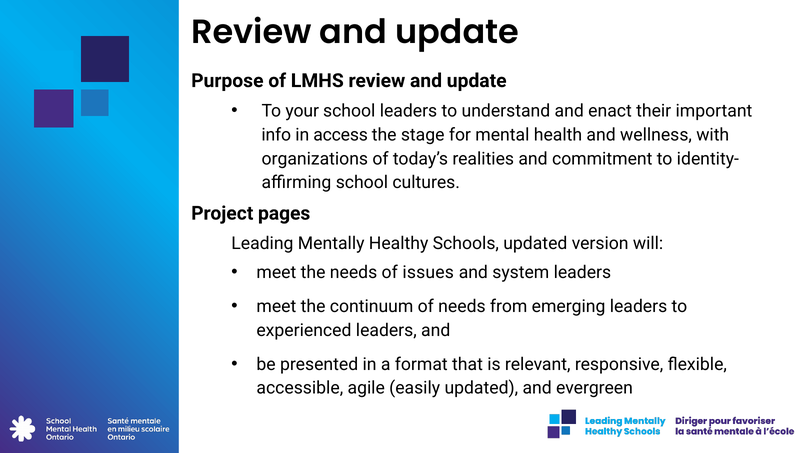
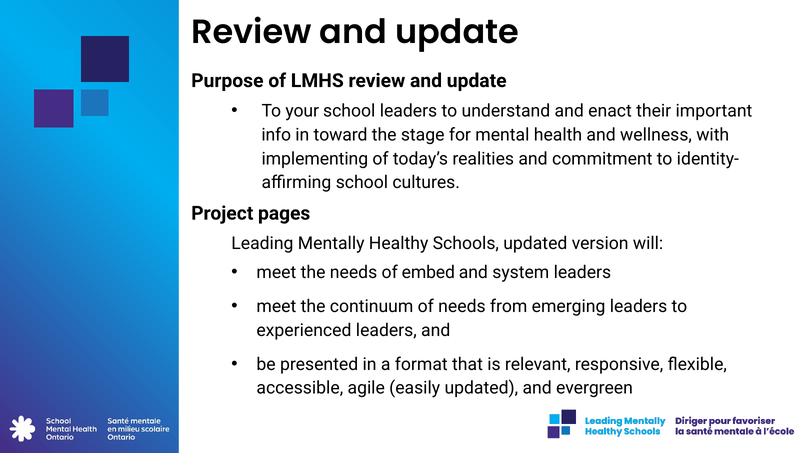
access: access -> toward (341, 135)
organizations: organizations -> implementing (315, 159)
issues: issues -> embed (428, 272)
